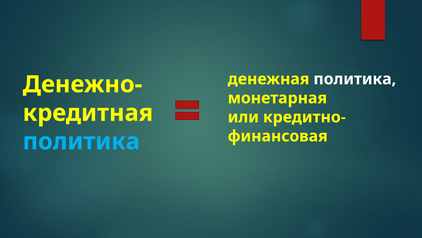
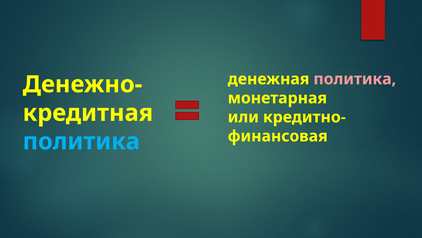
политика colour: white -> pink (355, 79)
